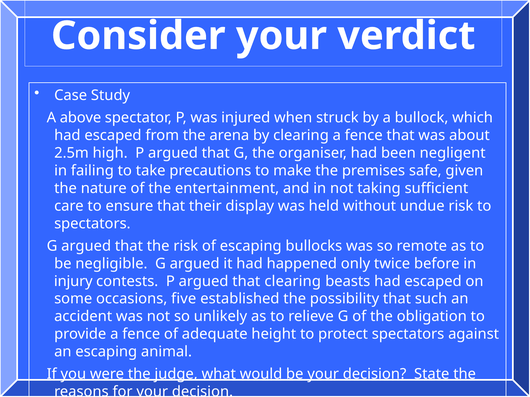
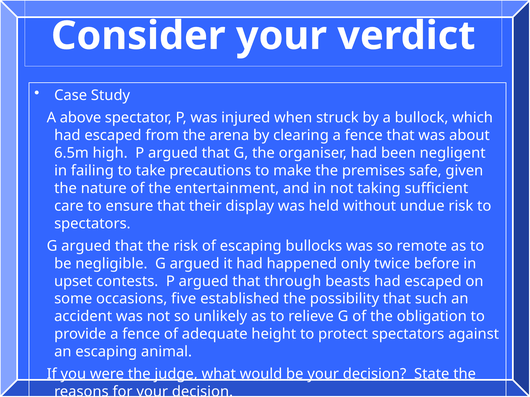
2.5m: 2.5m -> 6.5m (71, 153)
injury: injury -> upset (73, 282)
that clearing: clearing -> through (293, 282)
